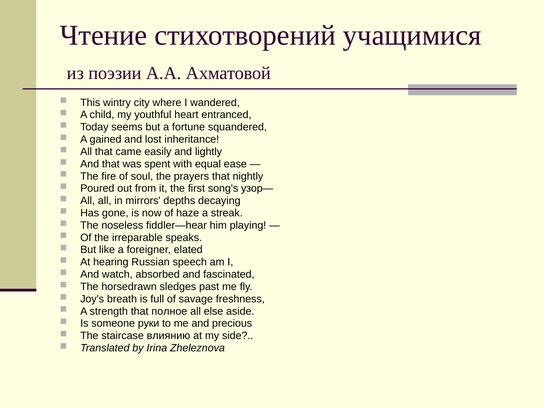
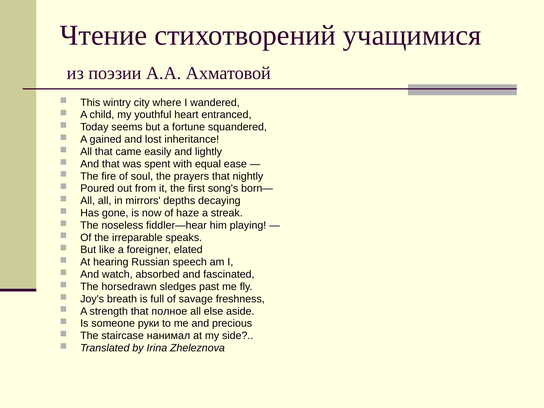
узор—: узор— -> born— (257, 188)
влиянию: влиянию -> нанимал (168, 336)
